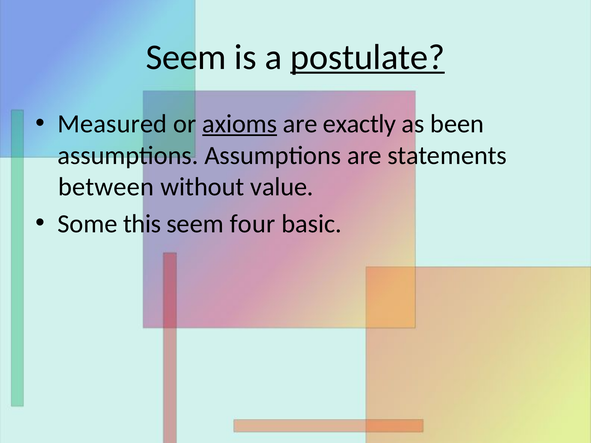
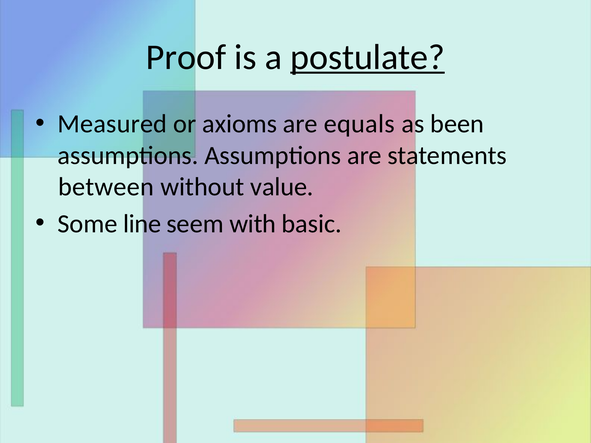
Seem: Seem -> Proof (186, 57)
axioms underline: present -> none (240, 124)
exactly: exactly -> equals (359, 124)
this: this -> line (142, 224)
four: four -> with (253, 224)
